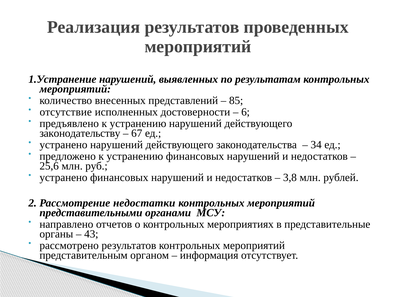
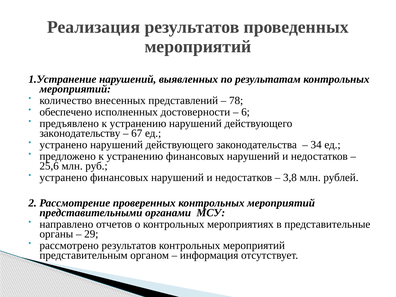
85: 85 -> 78 (236, 100)
отсутствие: отсутствие -> обеспечено (66, 112)
недостатки: недостатки -> проверенных (144, 203)
43: 43 -> 29 (91, 234)
